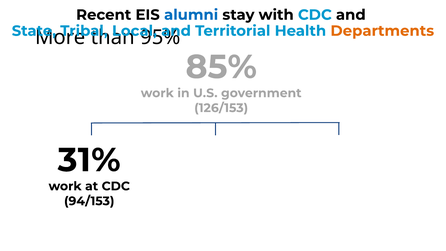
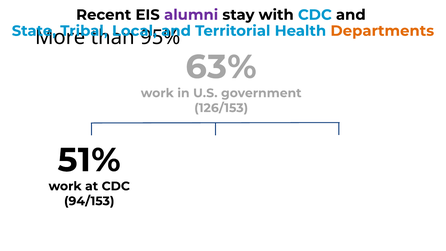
alumni colour: blue -> purple (191, 15)
85%: 85% -> 63% (221, 67)
31%: 31% -> 51% (89, 160)
